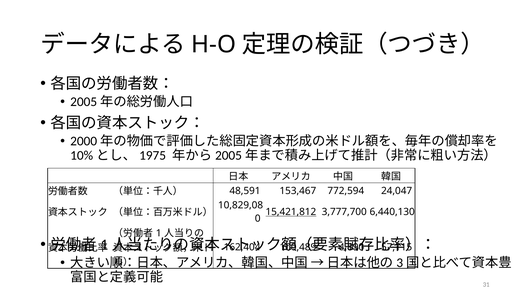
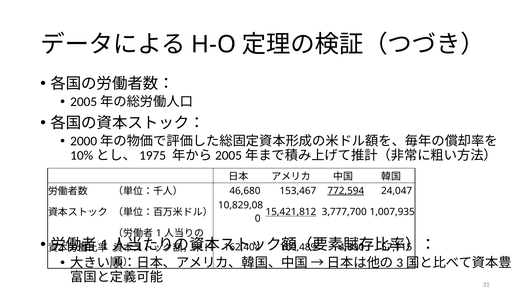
48,591: 48,591 -> 46,680 (245, 191)
772,594 underline: none -> present (346, 191)
6,440,130: 6,440,130 -> 1,007,935 (392, 212)
